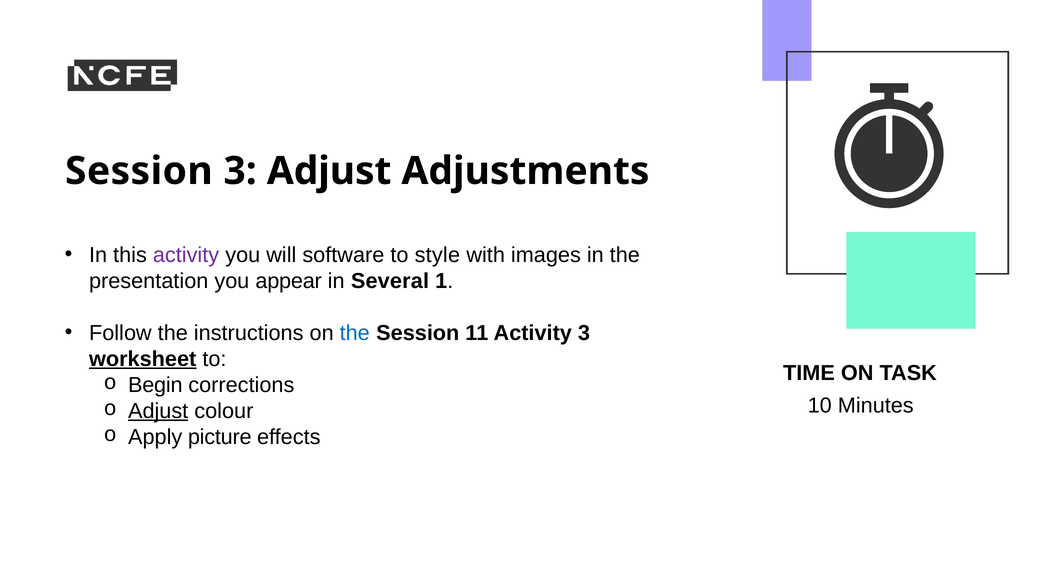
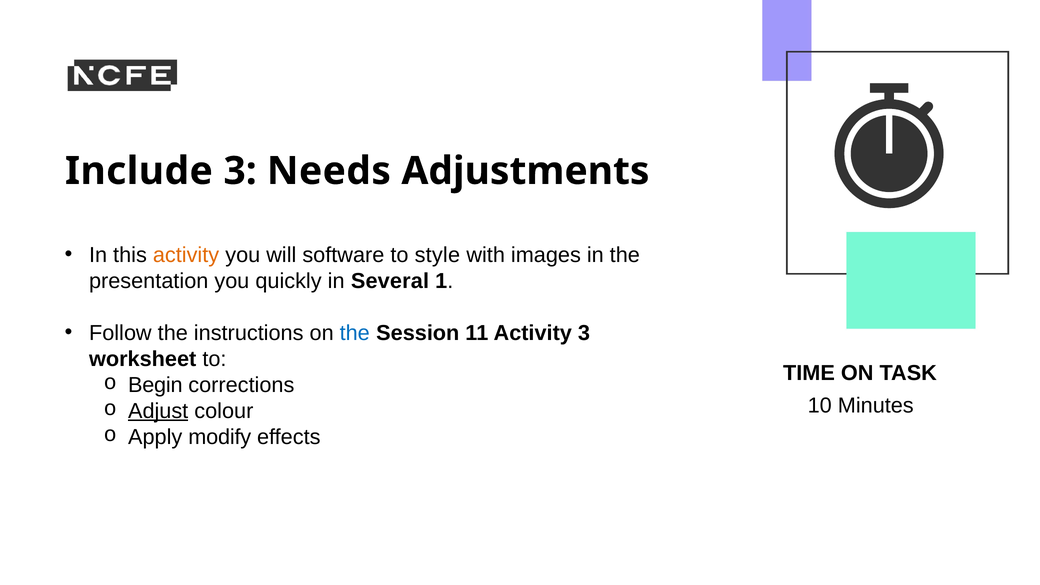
Session: Session -> Include (139, 171)
3 Adjust: Adjust -> Needs (329, 171)
activity colour: purple -> orange (186, 255)
appear: appear -> quickly (289, 281)
worksheet underline: present -> none (143, 359)
picture: picture -> modify (220, 437)
